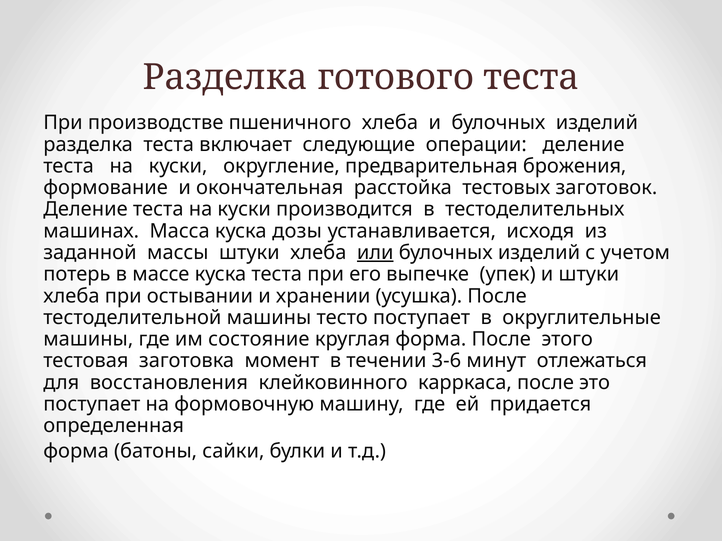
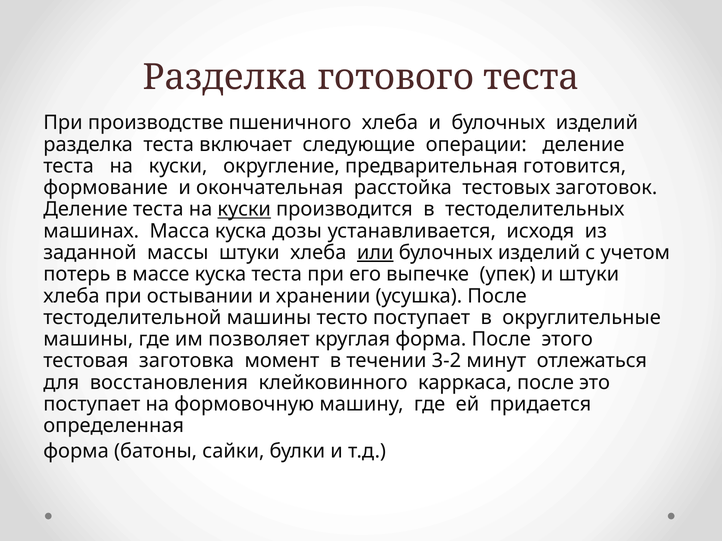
брожения: брожения -> готовится (575, 166)
куски underline: none -> present (244, 210)
состояние: состояние -> позволяет (259, 340)
3-6: 3-6 -> 3-2 (446, 361)
